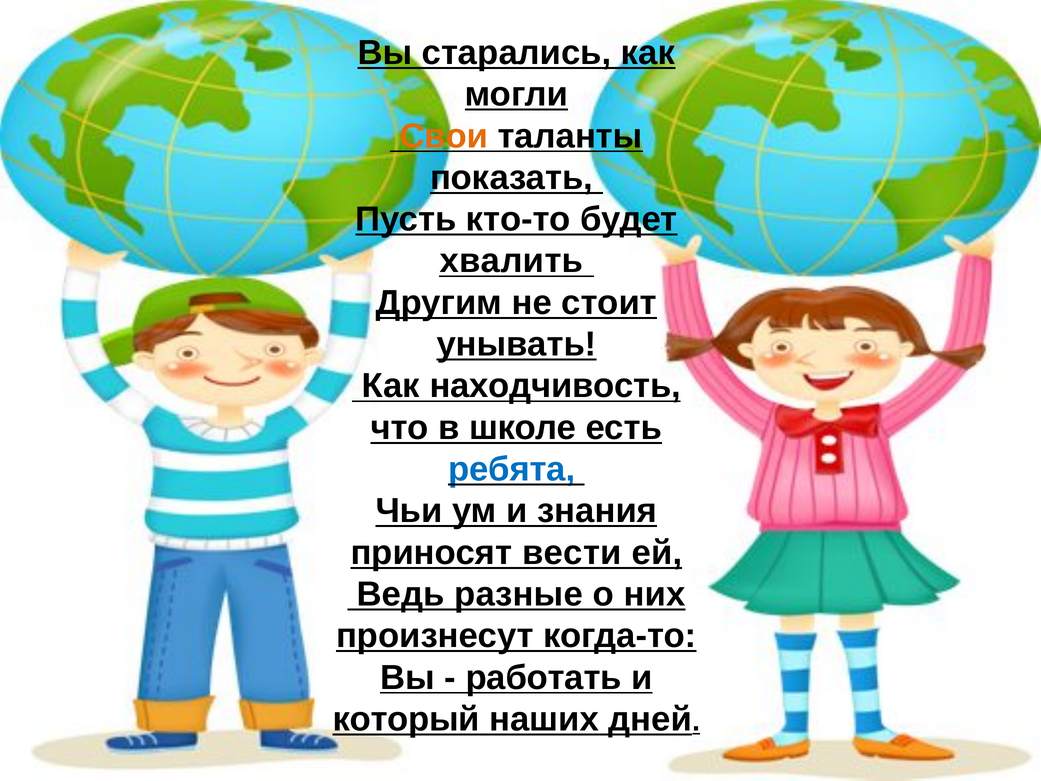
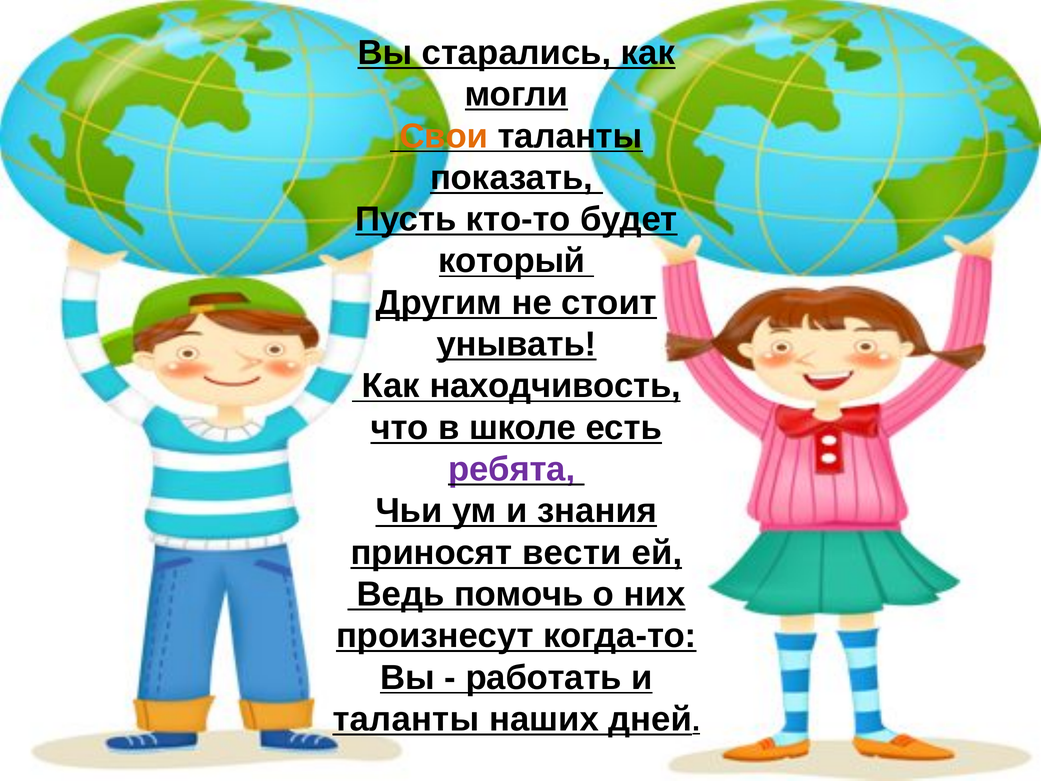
хвалить: хвалить -> который (512, 261)
ребята colour: blue -> purple (512, 469)
разные: разные -> помочь (519, 594)
который: который -> таланты (406, 719)
